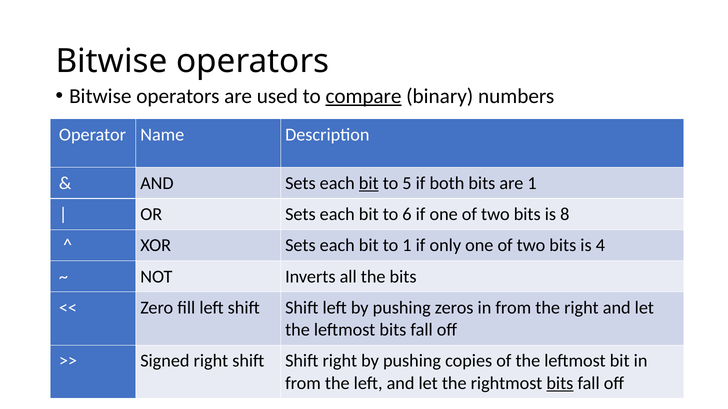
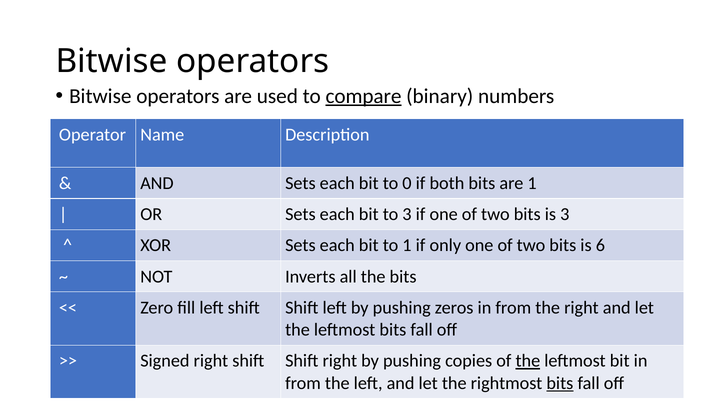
bit underline: present -> none (369, 183)
5: 5 -> 0 (407, 183)
to 6: 6 -> 3 (407, 214)
is 8: 8 -> 3 (565, 214)
4: 4 -> 6 (600, 246)
the underline: none -> present (528, 361)
